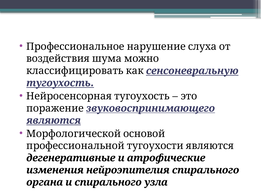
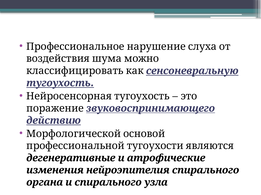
являются: являются -> действию (54, 121)
